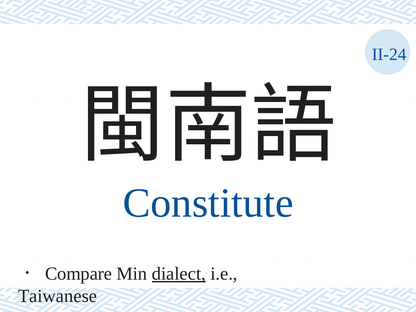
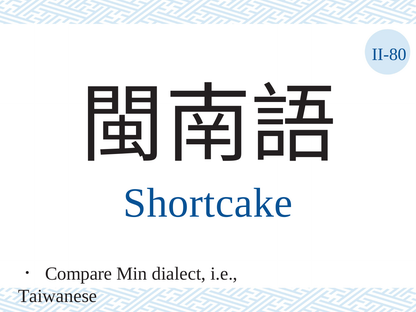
II-24: II-24 -> II-80 (389, 54)
Constitute: Constitute -> Shortcake (208, 203)
dialect underline: present -> none (179, 274)
